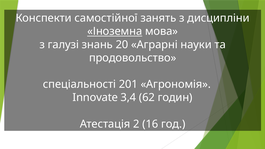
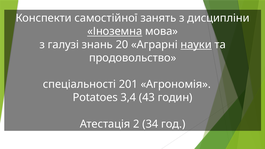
науки underline: none -> present (196, 45)
Innovate: Innovate -> Potatoes (95, 98)
62: 62 -> 43 (147, 98)
16: 16 -> 34 (150, 124)
